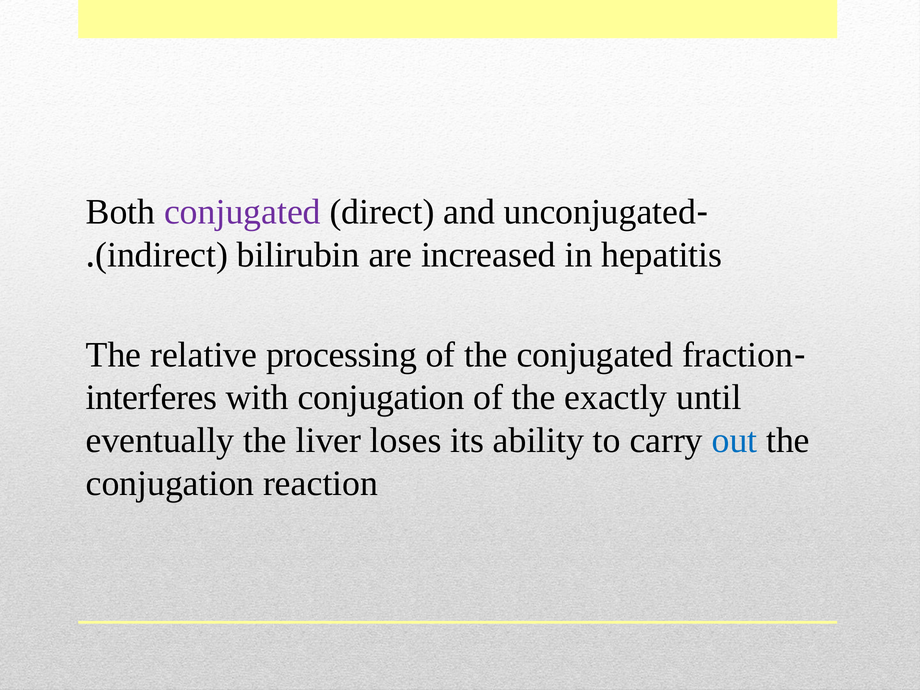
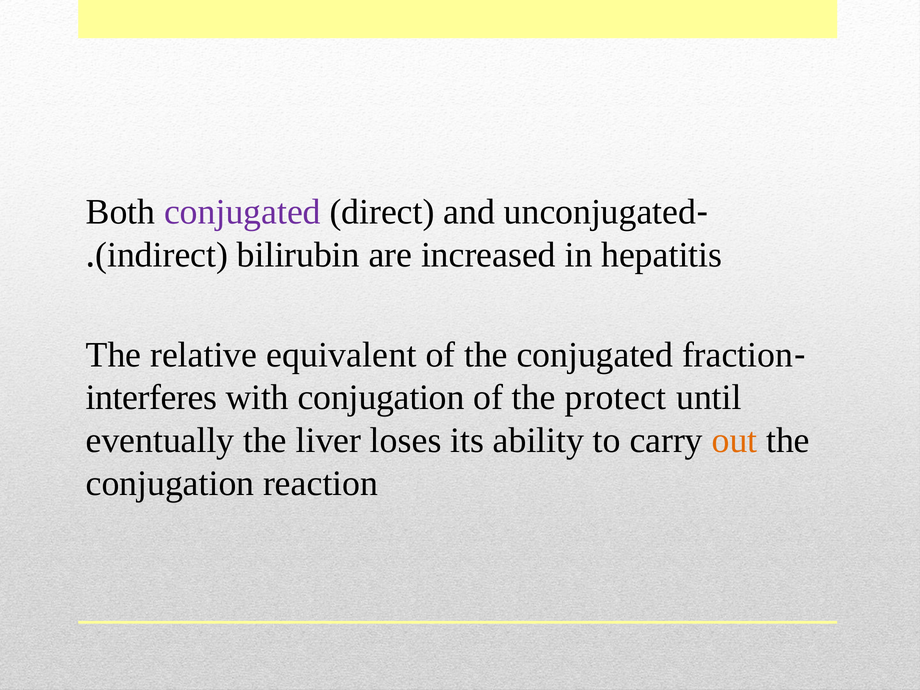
processing: processing -> equivalent (341, 355)
exactly: exactly -> protect (616, 398)
out colour: blue -> orange (735, 441)
